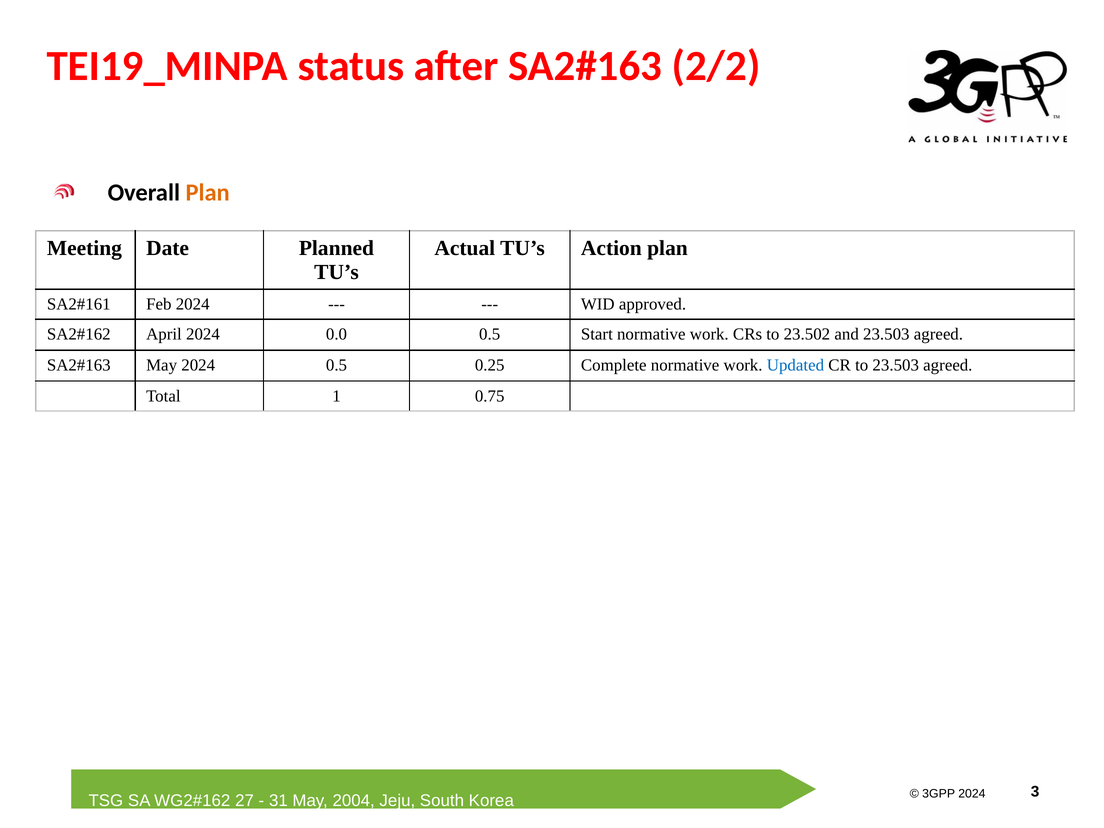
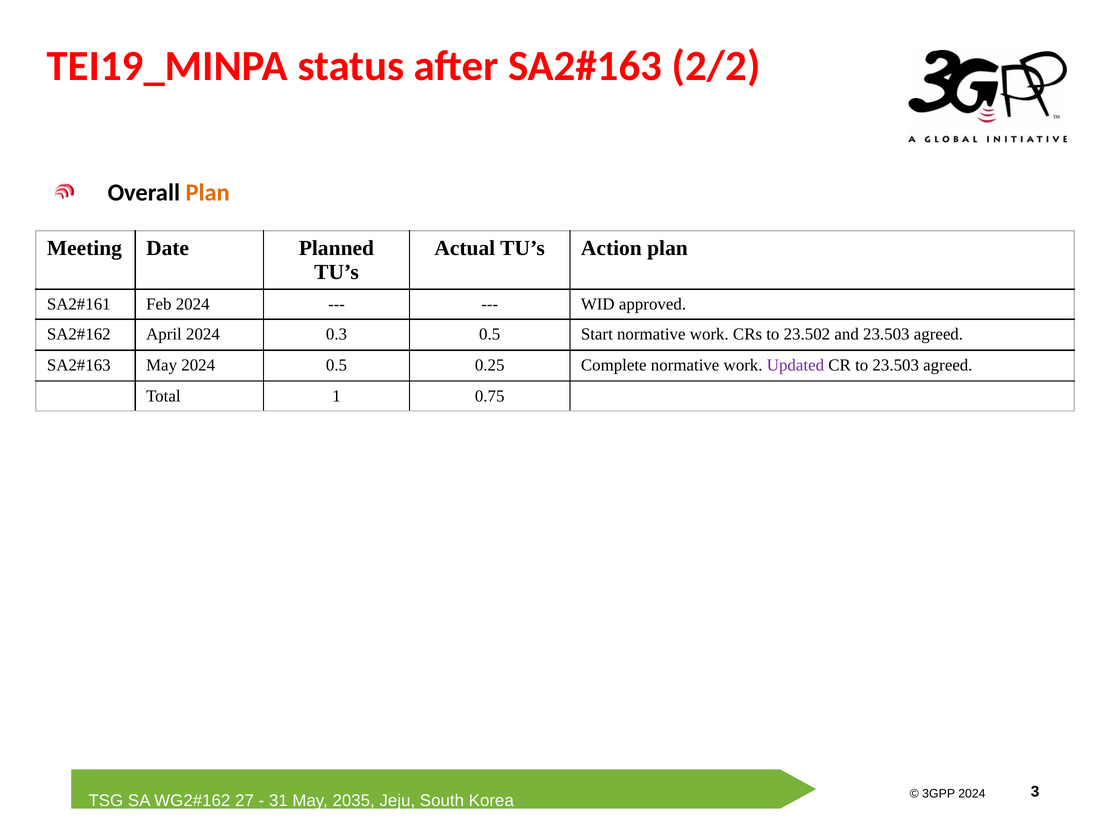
0.0: 0.0 -> 0.3 (336, 334)
Updated colour: blue -> purple (795, 365)
2004: 2004 -> 2035 (354, 801)
